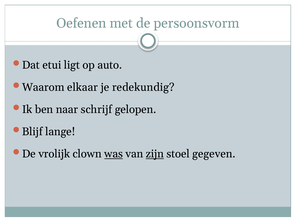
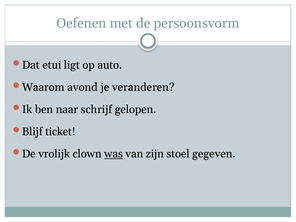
elkaar: elkaar -> avond (83, 87)
redekundig: redekundig -> veranderen (143, 87)
lange: lange -> ticket (60, 132)
zijn underline: present -> none (155, 154)
